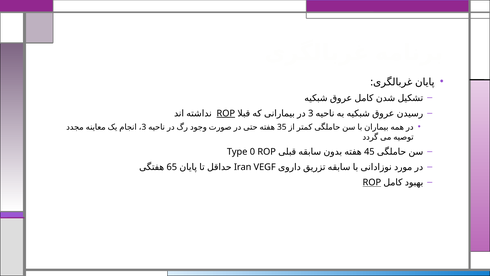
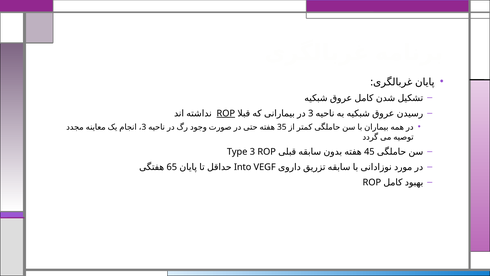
Type 0: 0 -> 3 (252, 152)
Iran: Iran -> Into (243, 167)
ROP underline: present -> none (372, 182)
